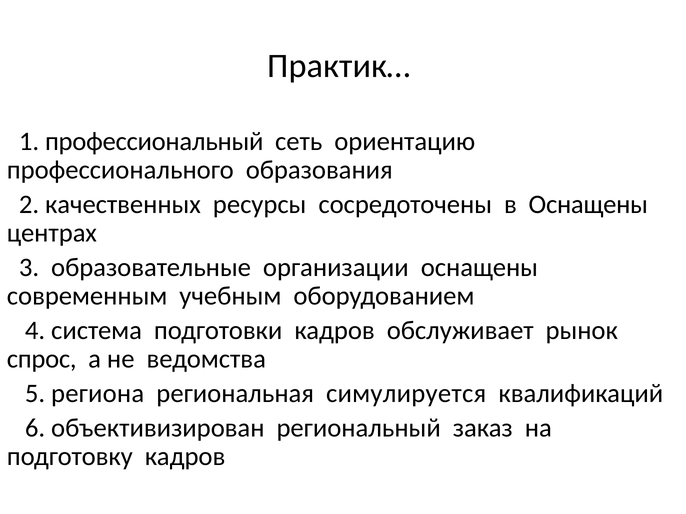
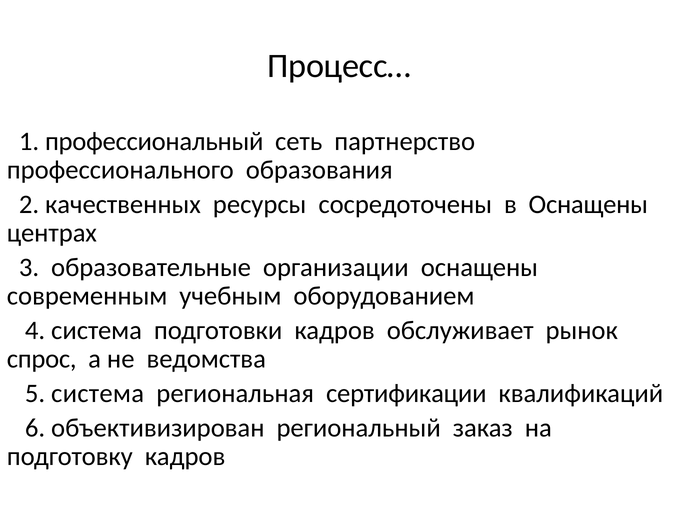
Практик…: Практик… -> Процесс… (339, 66)
ориентацию: ориентацию -> партнерство (405, 141)
5 региона: региона -> система (98, 394)
симулируется: симулируется -> сертификации (406, 394)
